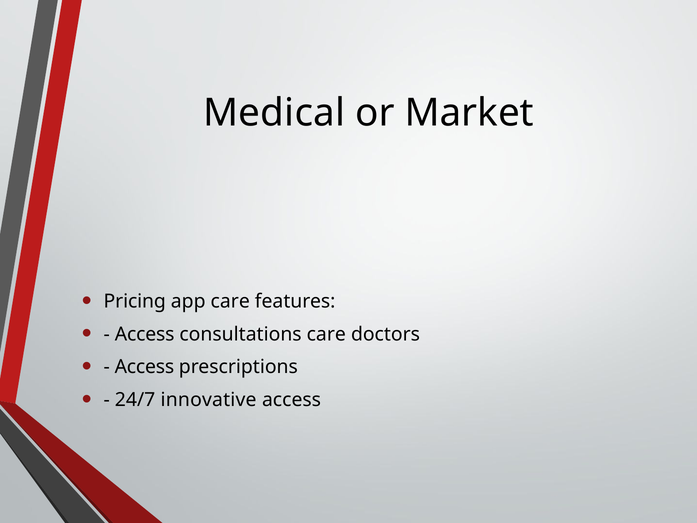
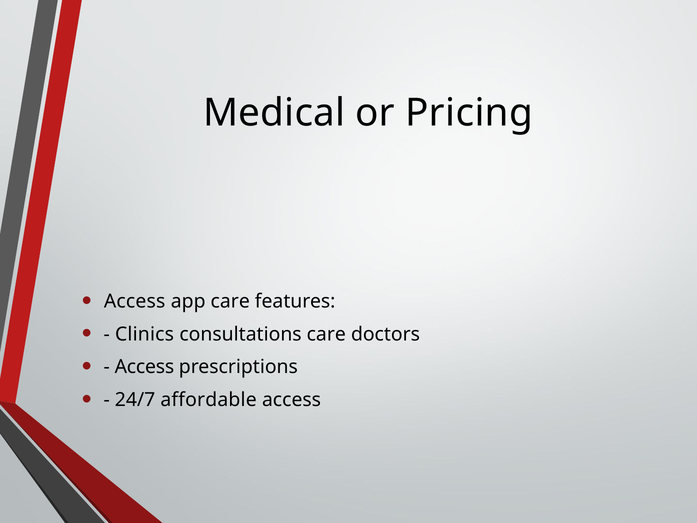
Market: Market -> Pricing (469, 113)
Pricing: Pricing -> Access (135, 301)
Access: Access -> Clinics (145, 334)
innovative: innovative -> affordable (209, 400)
